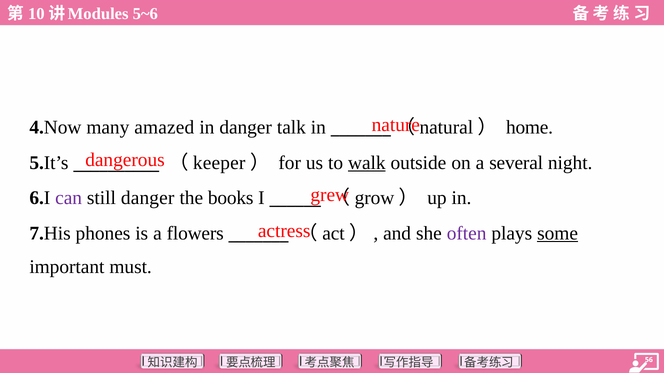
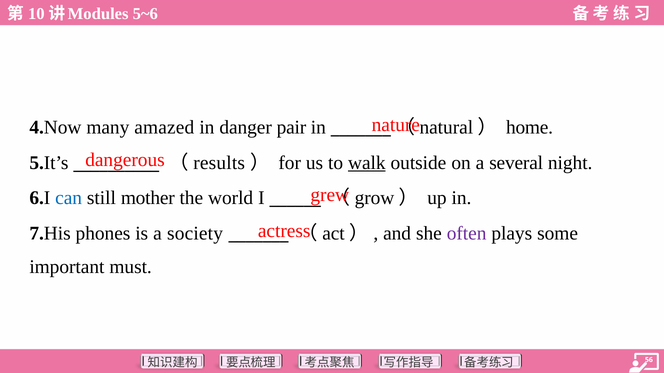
talk: talk -> pair (291, 128)
keeper: keeper -> results (219, 163)
can colour: purple -> blue (69, 198)
still danger: danger -> mother (148, 198)
books: books -> world (231, 198)
flowers: flowers -> society (195, 233)
some underline: present -> none (558, 233)
